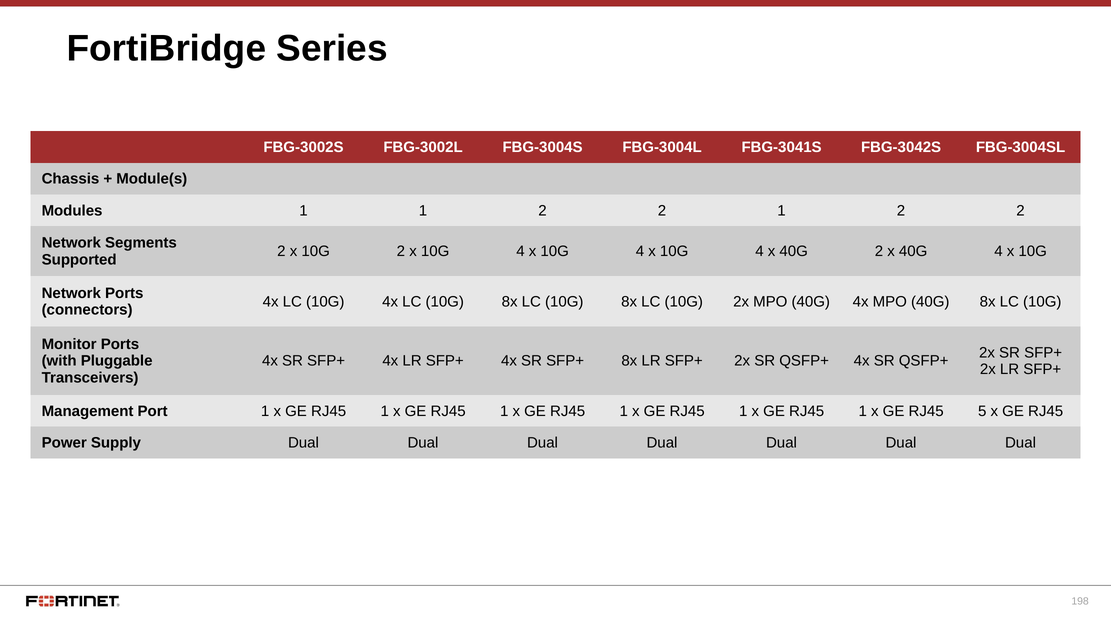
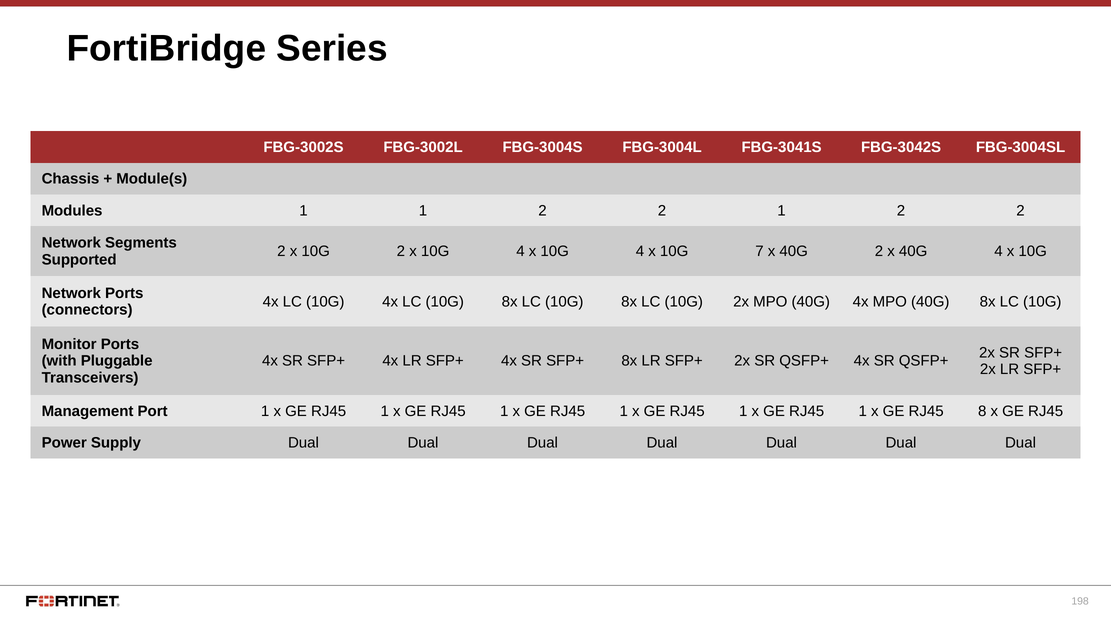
4: 4 -> 7 (759, 251)
5: 5 -> 8 (982, 411)
